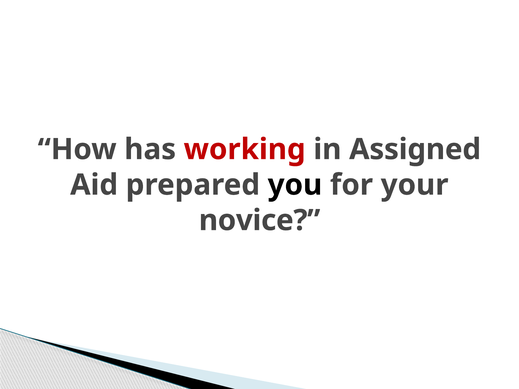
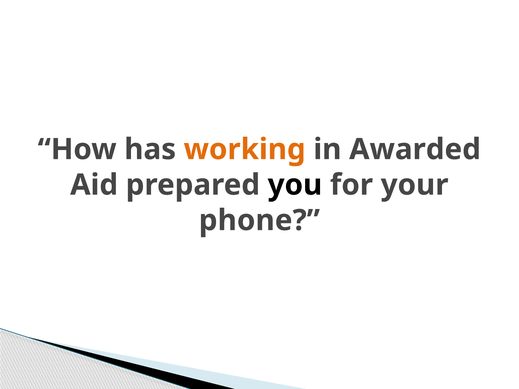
working colour: red -> orange (245, 150)
Assigned: Assigned -> Awarded (415, 150)
novice: novice -> phone (259, 221)
